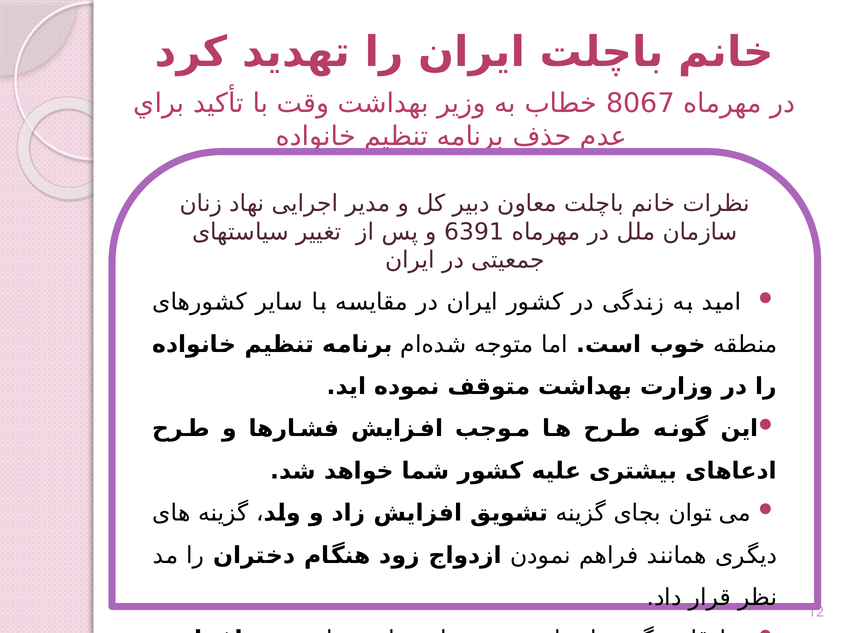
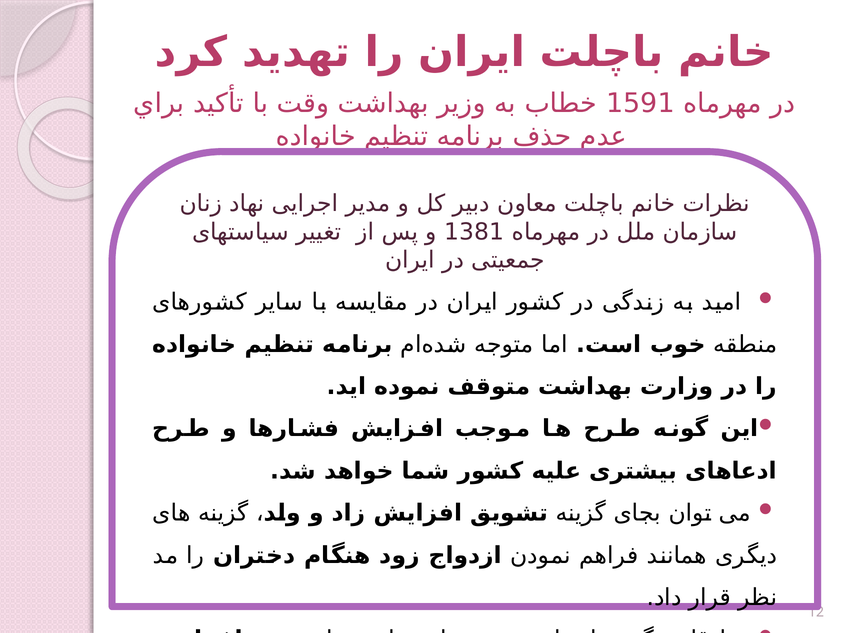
8067: 8067 -> 1591 (640, 103)
6391: 6391 -> 1381 (474, 232)
